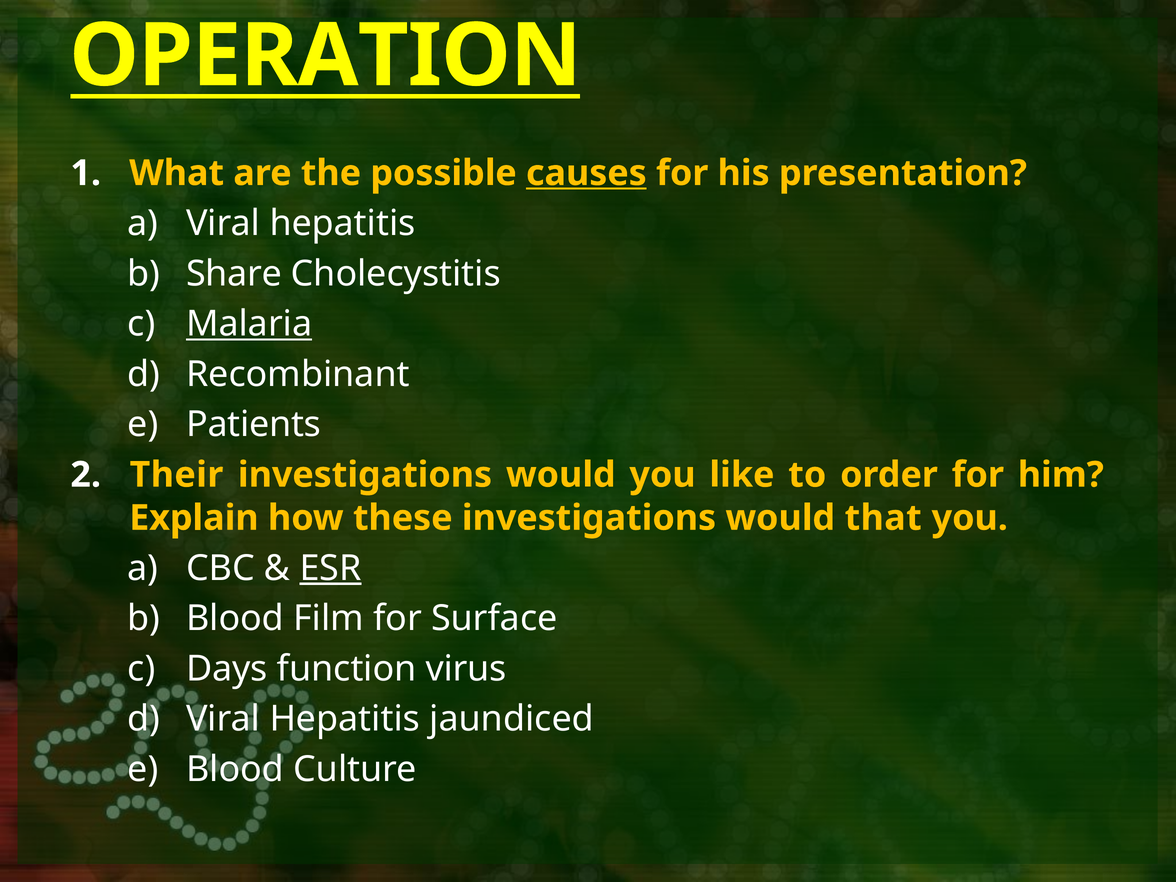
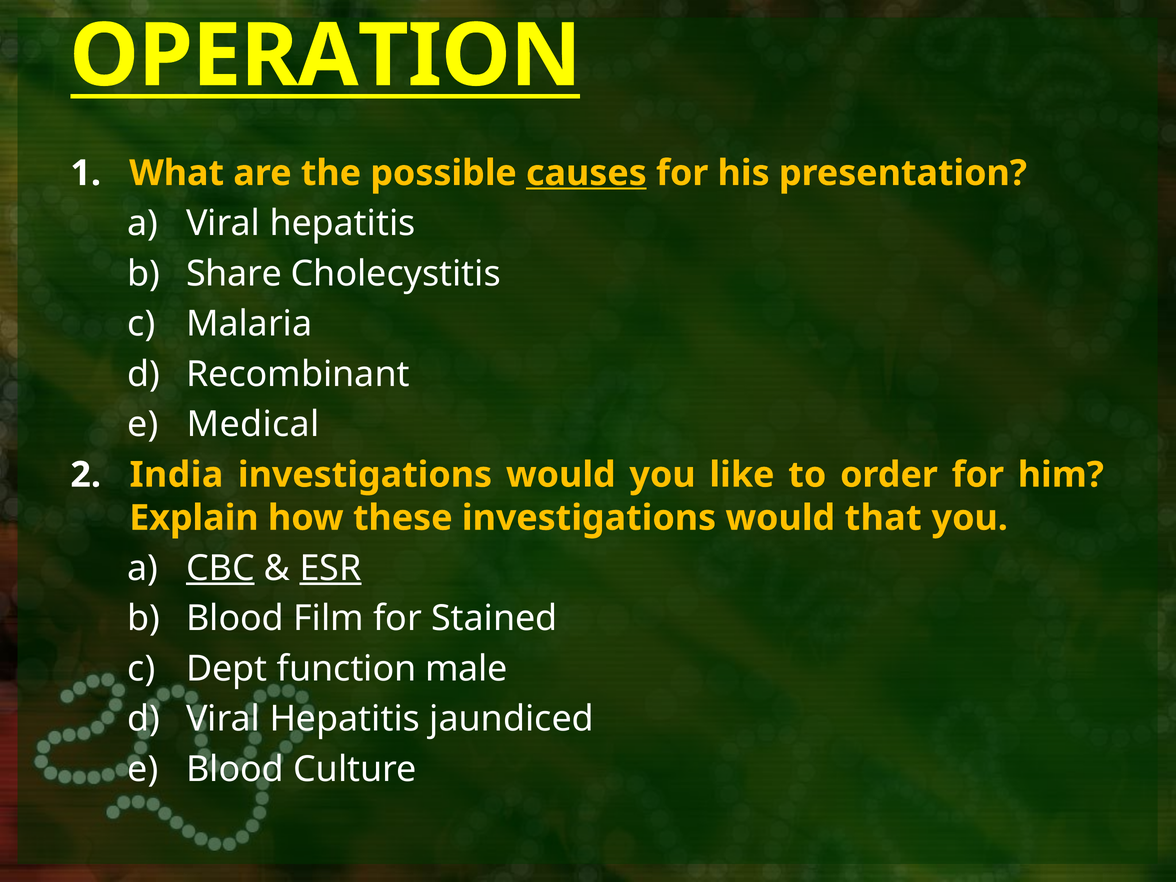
Malaria underline: present -> none (249, 324)
Patients: Patients -> Medical (253, 425)
Their: Their -> India (176, 475)
CBC underline: none -> present (220, 568)
Surface: Surface -> Stained (494, 619)
Days: Days -> Dept (227, 669)
virus: virus -> male (466, 669)
